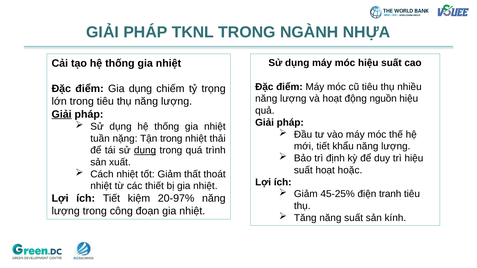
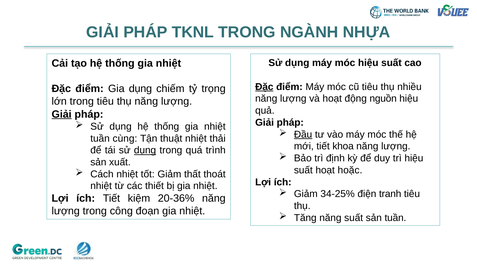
Đặc underline: none -> present (264, 87)
Đầu underline: none -> present (303, 135)
nặng: nặng -> cùng (125, 139)
Tận trong: trong -> thuật (171, 139)
khẩu: khẩu -> khoa (343, 147)
45-25%: 45-25% -> 34-25% (338, 194)
20-97%: 20-97% -> 20-36% (176, 199)
sản kính: kính -> tuần (395, 218)
